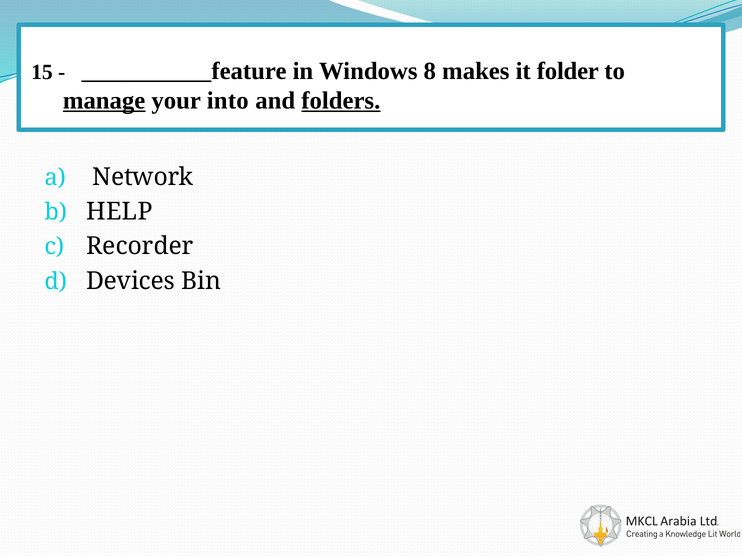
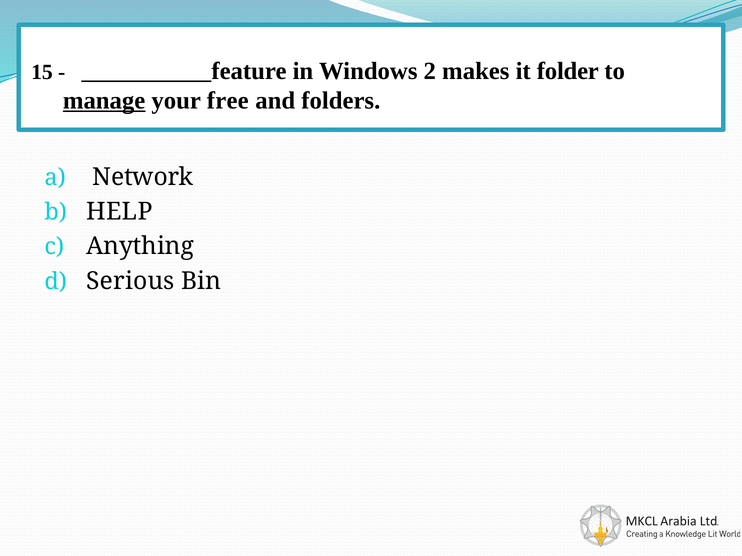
8: 8 -> 2 (430, 71)
into: into -> free (228, 101)
folders underline: present -> none (341, 101)
Recorder: Recorder -> Anything (140, 247)
Devices: Devices -> Serious (130, 281)
